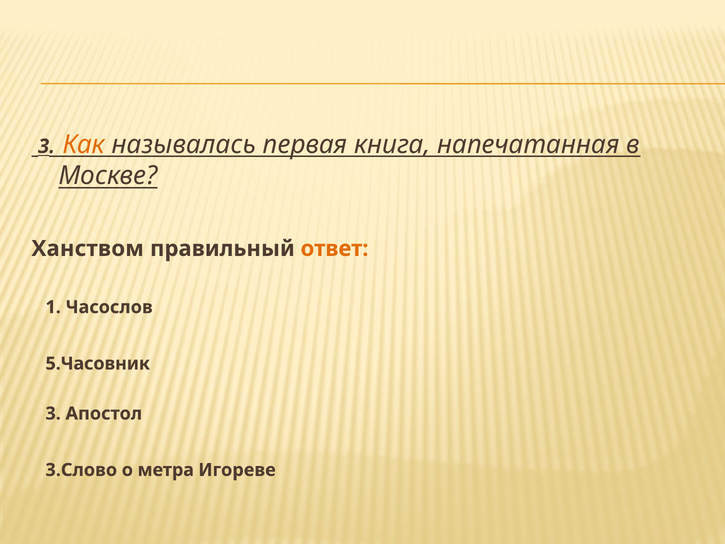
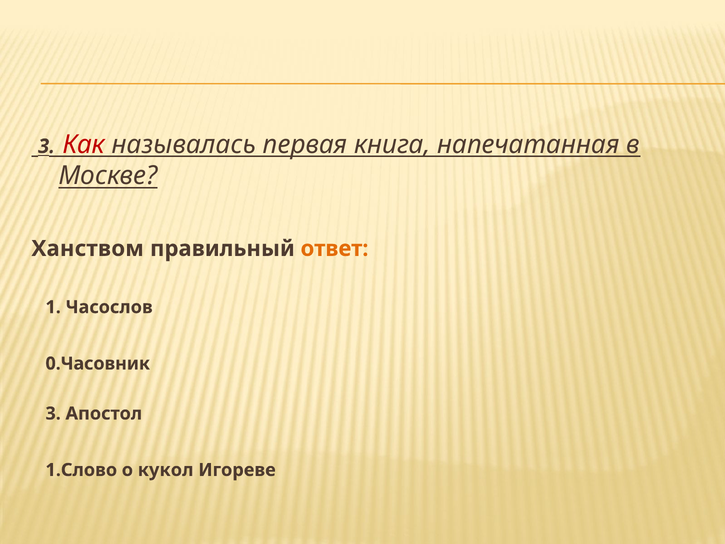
Как colour: orange -> red (84, 144)
5.Часовник: 5.Часовник -> 0.Часовник (98, 363)
3.Слово: 3.Слово -> 1.Слово (81, 470)
метра: метра -> кукол (166, 470)
